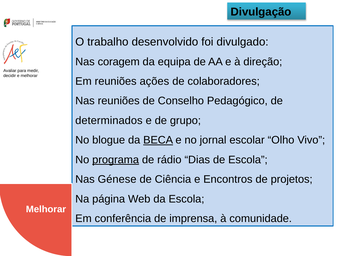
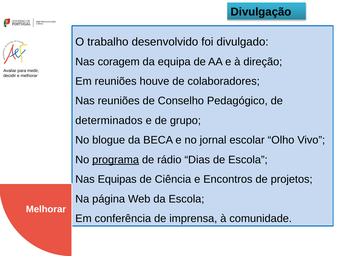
ações: ações -> houve (154, 81)
BECA underline: present -> none (158, 140)
Génese: Génese -> Equipas (117, 180)
